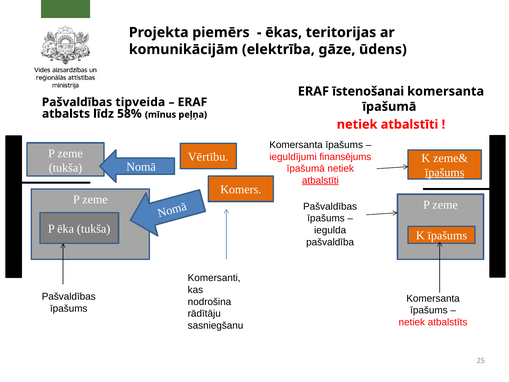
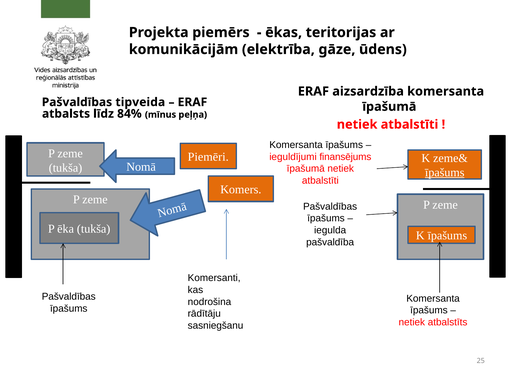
īstenošanai: īstenošanai -> aizsardzība (368, 91)
58%: 58% -> 84% (129, 114)
Vērtību: Vērtību -> Piemēri (208, 157)
atbalstīti underline: present -> none (320, 180)
